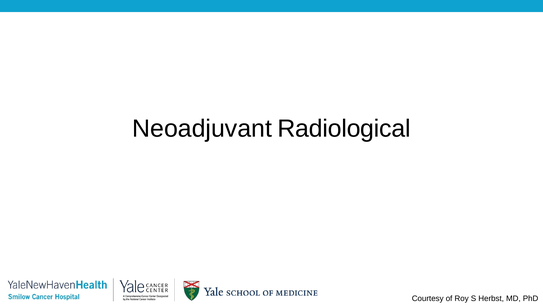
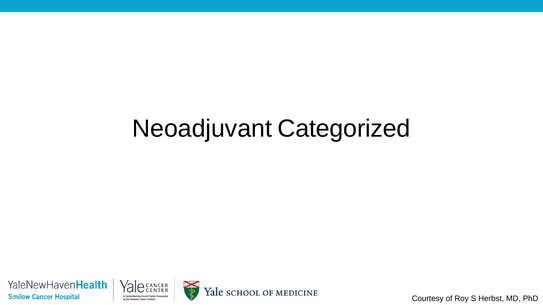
Radiological: Radiological -> Categorized (344, 129)
